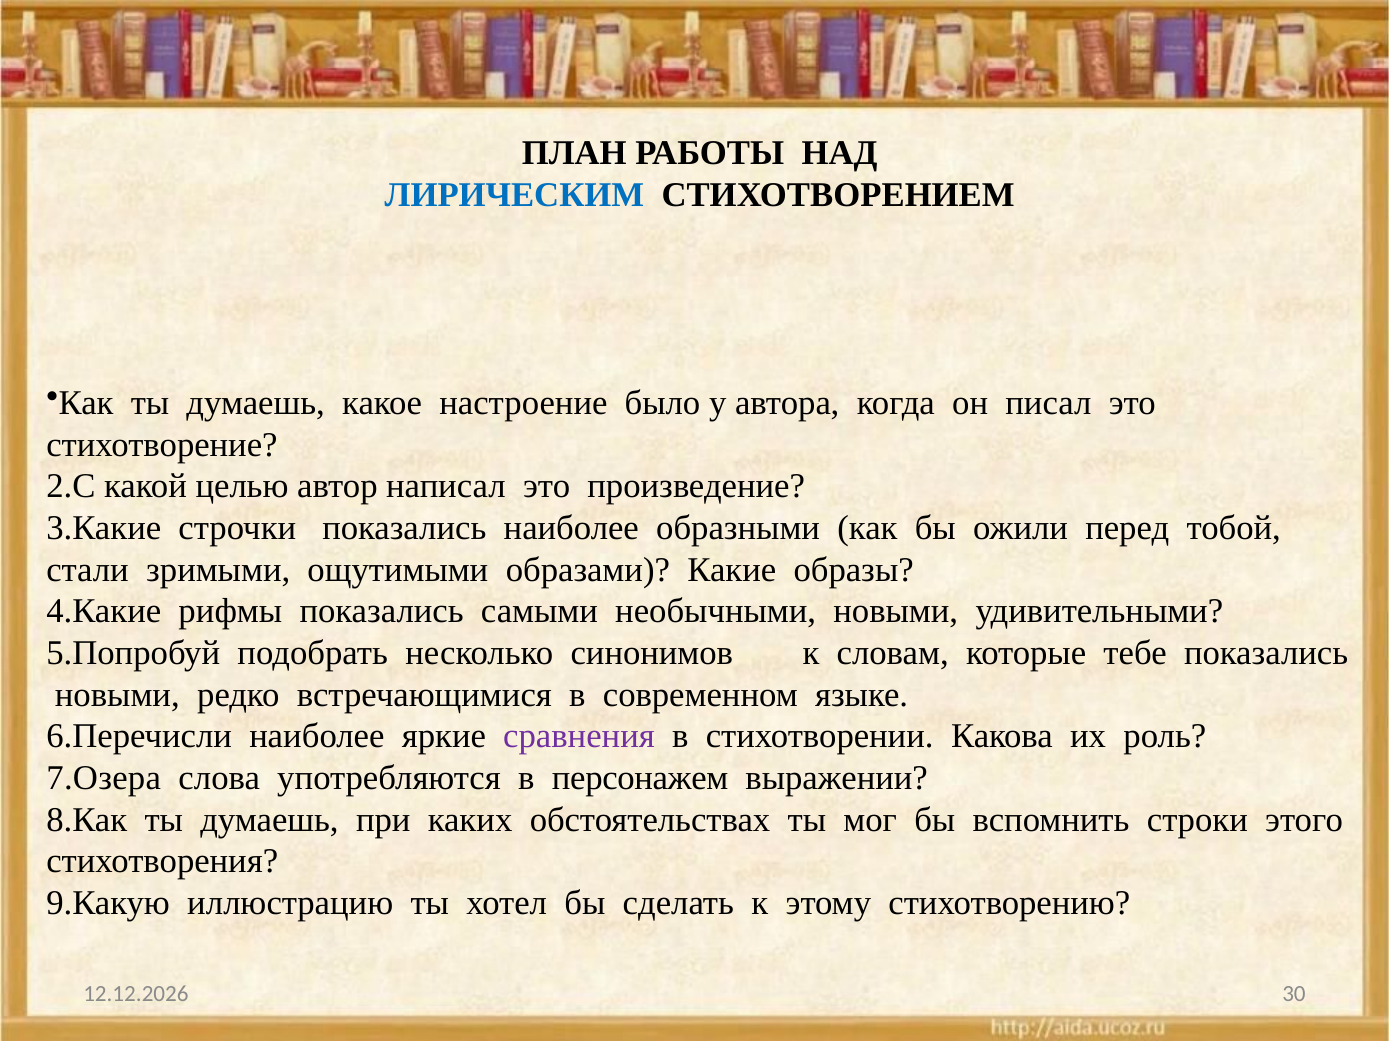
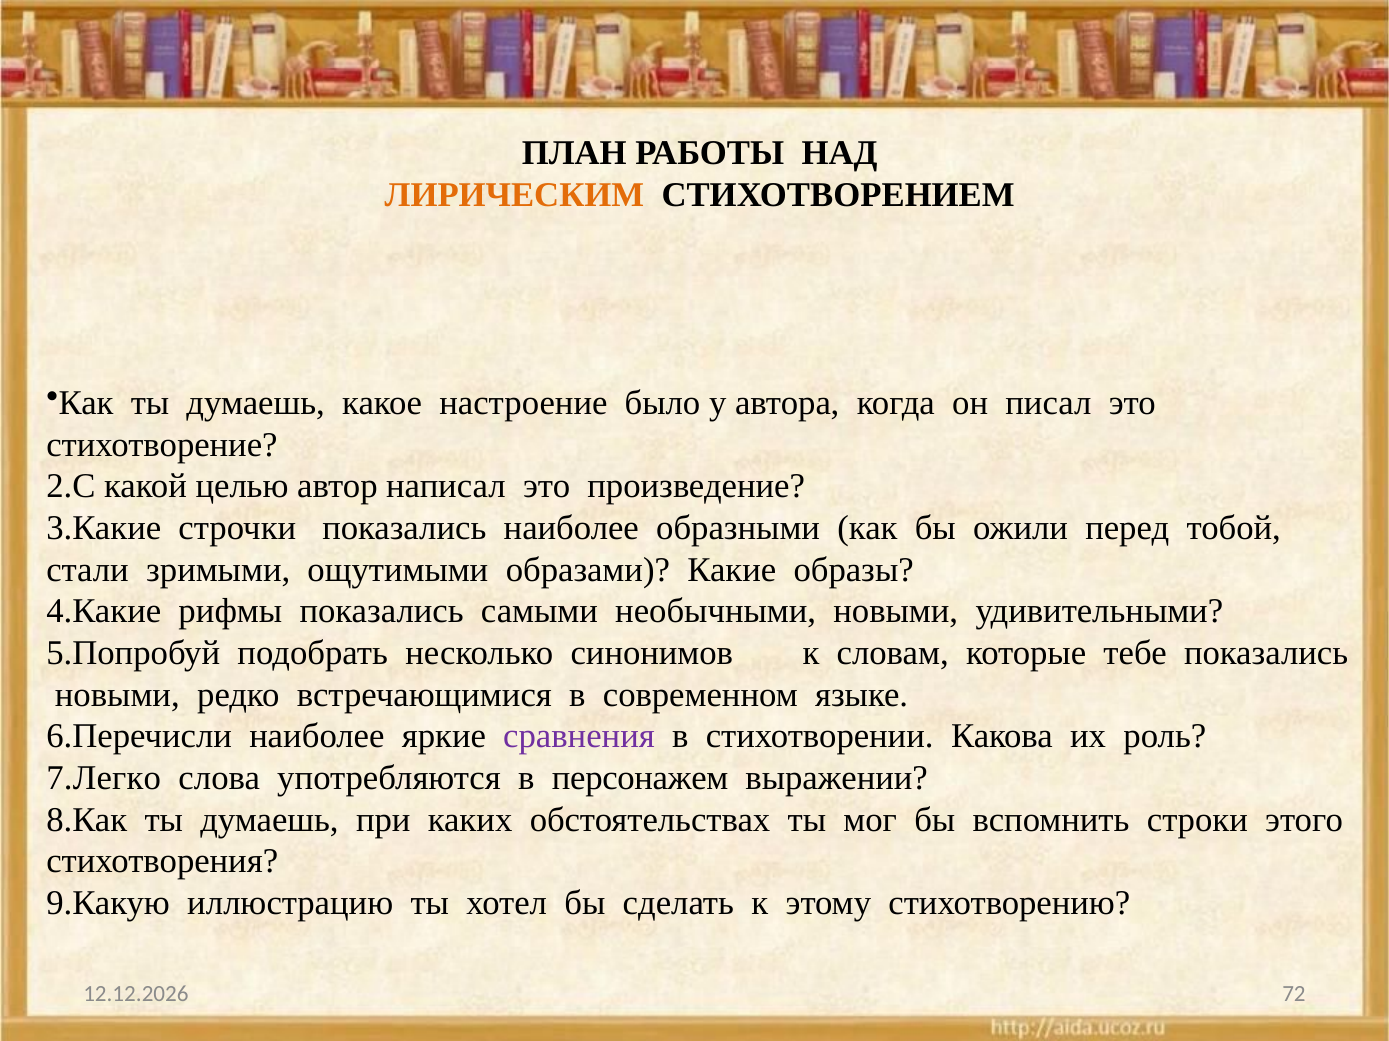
ЛИРИЧЕСКИМ colour: blue -> orange (514, 195)
7.Озера: 7.Озера -> 7.Легко (104, 779)
30: 30 -> 72 (1294, 995)
